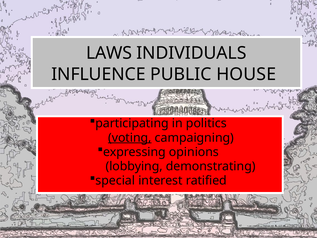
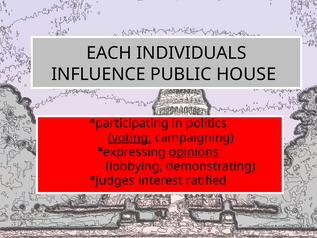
LAWS: LAWS -> EACH (109, 53)
opinions underline: none -> present (194, 152)
special: special -> judges (115, 180)
